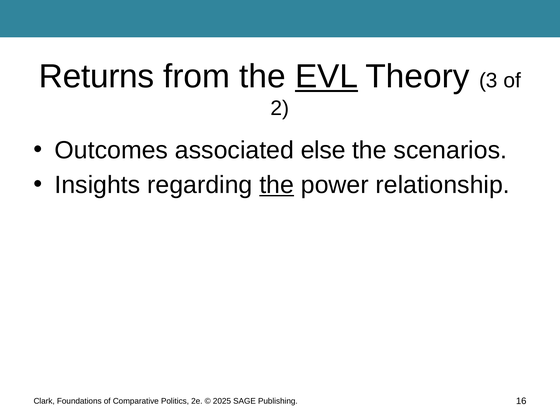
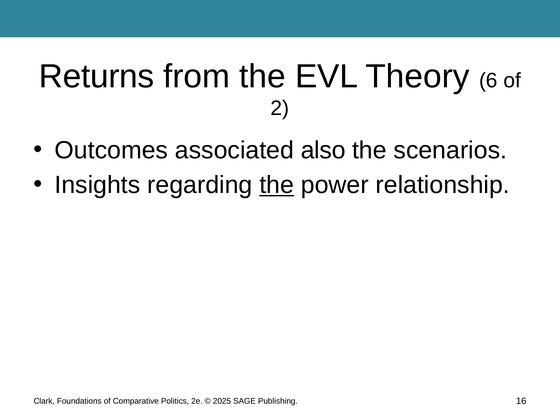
EVL underline: present -> none (327, 77)
3: 3 -> 6 (488, 81)
else: else -> also (323, 150)
